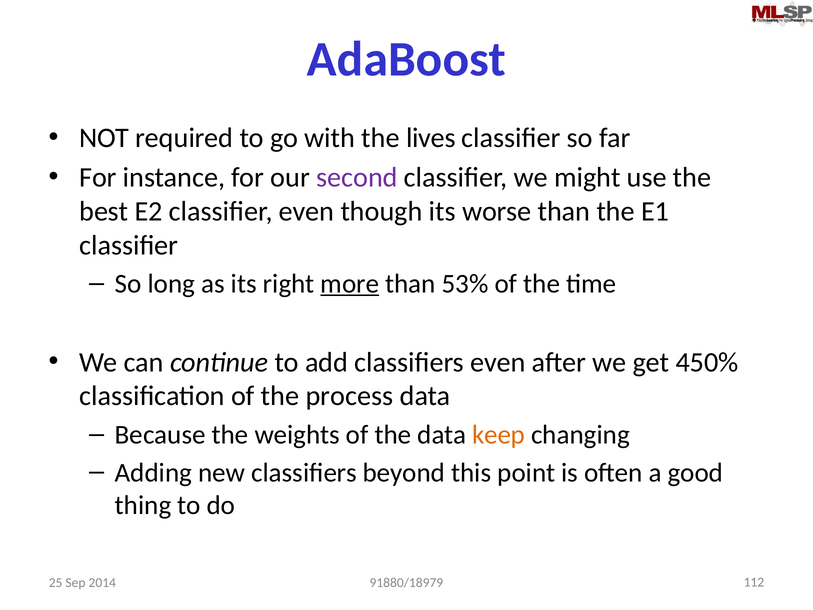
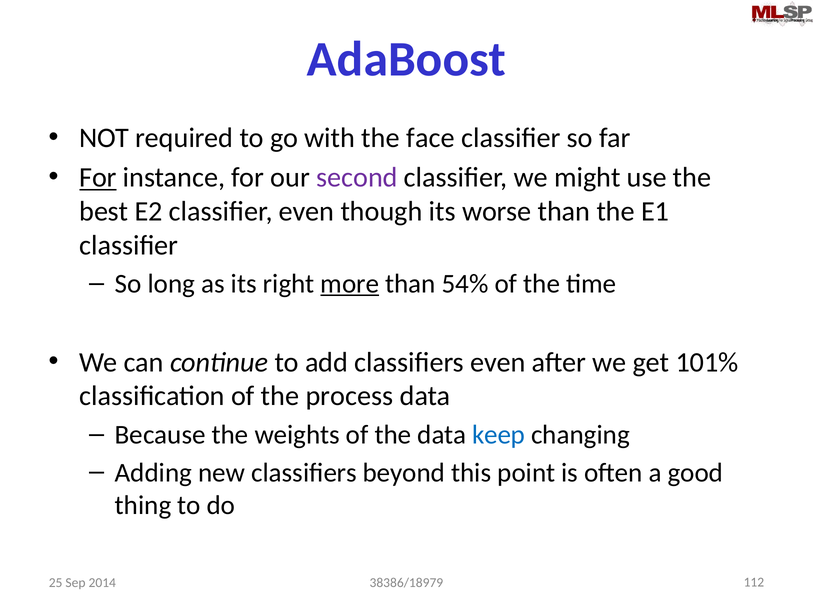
lives: lives -> face (431, 138)
For underline: none -> present (98, 177)
53%: 53% -> 54% (465, 284)
450%: 450% -> 101% (707, 362)
keep colour: orange -> blue (499, 434)
91880/18979: 91880/18979 -> 38386/18979 (406, 582)
